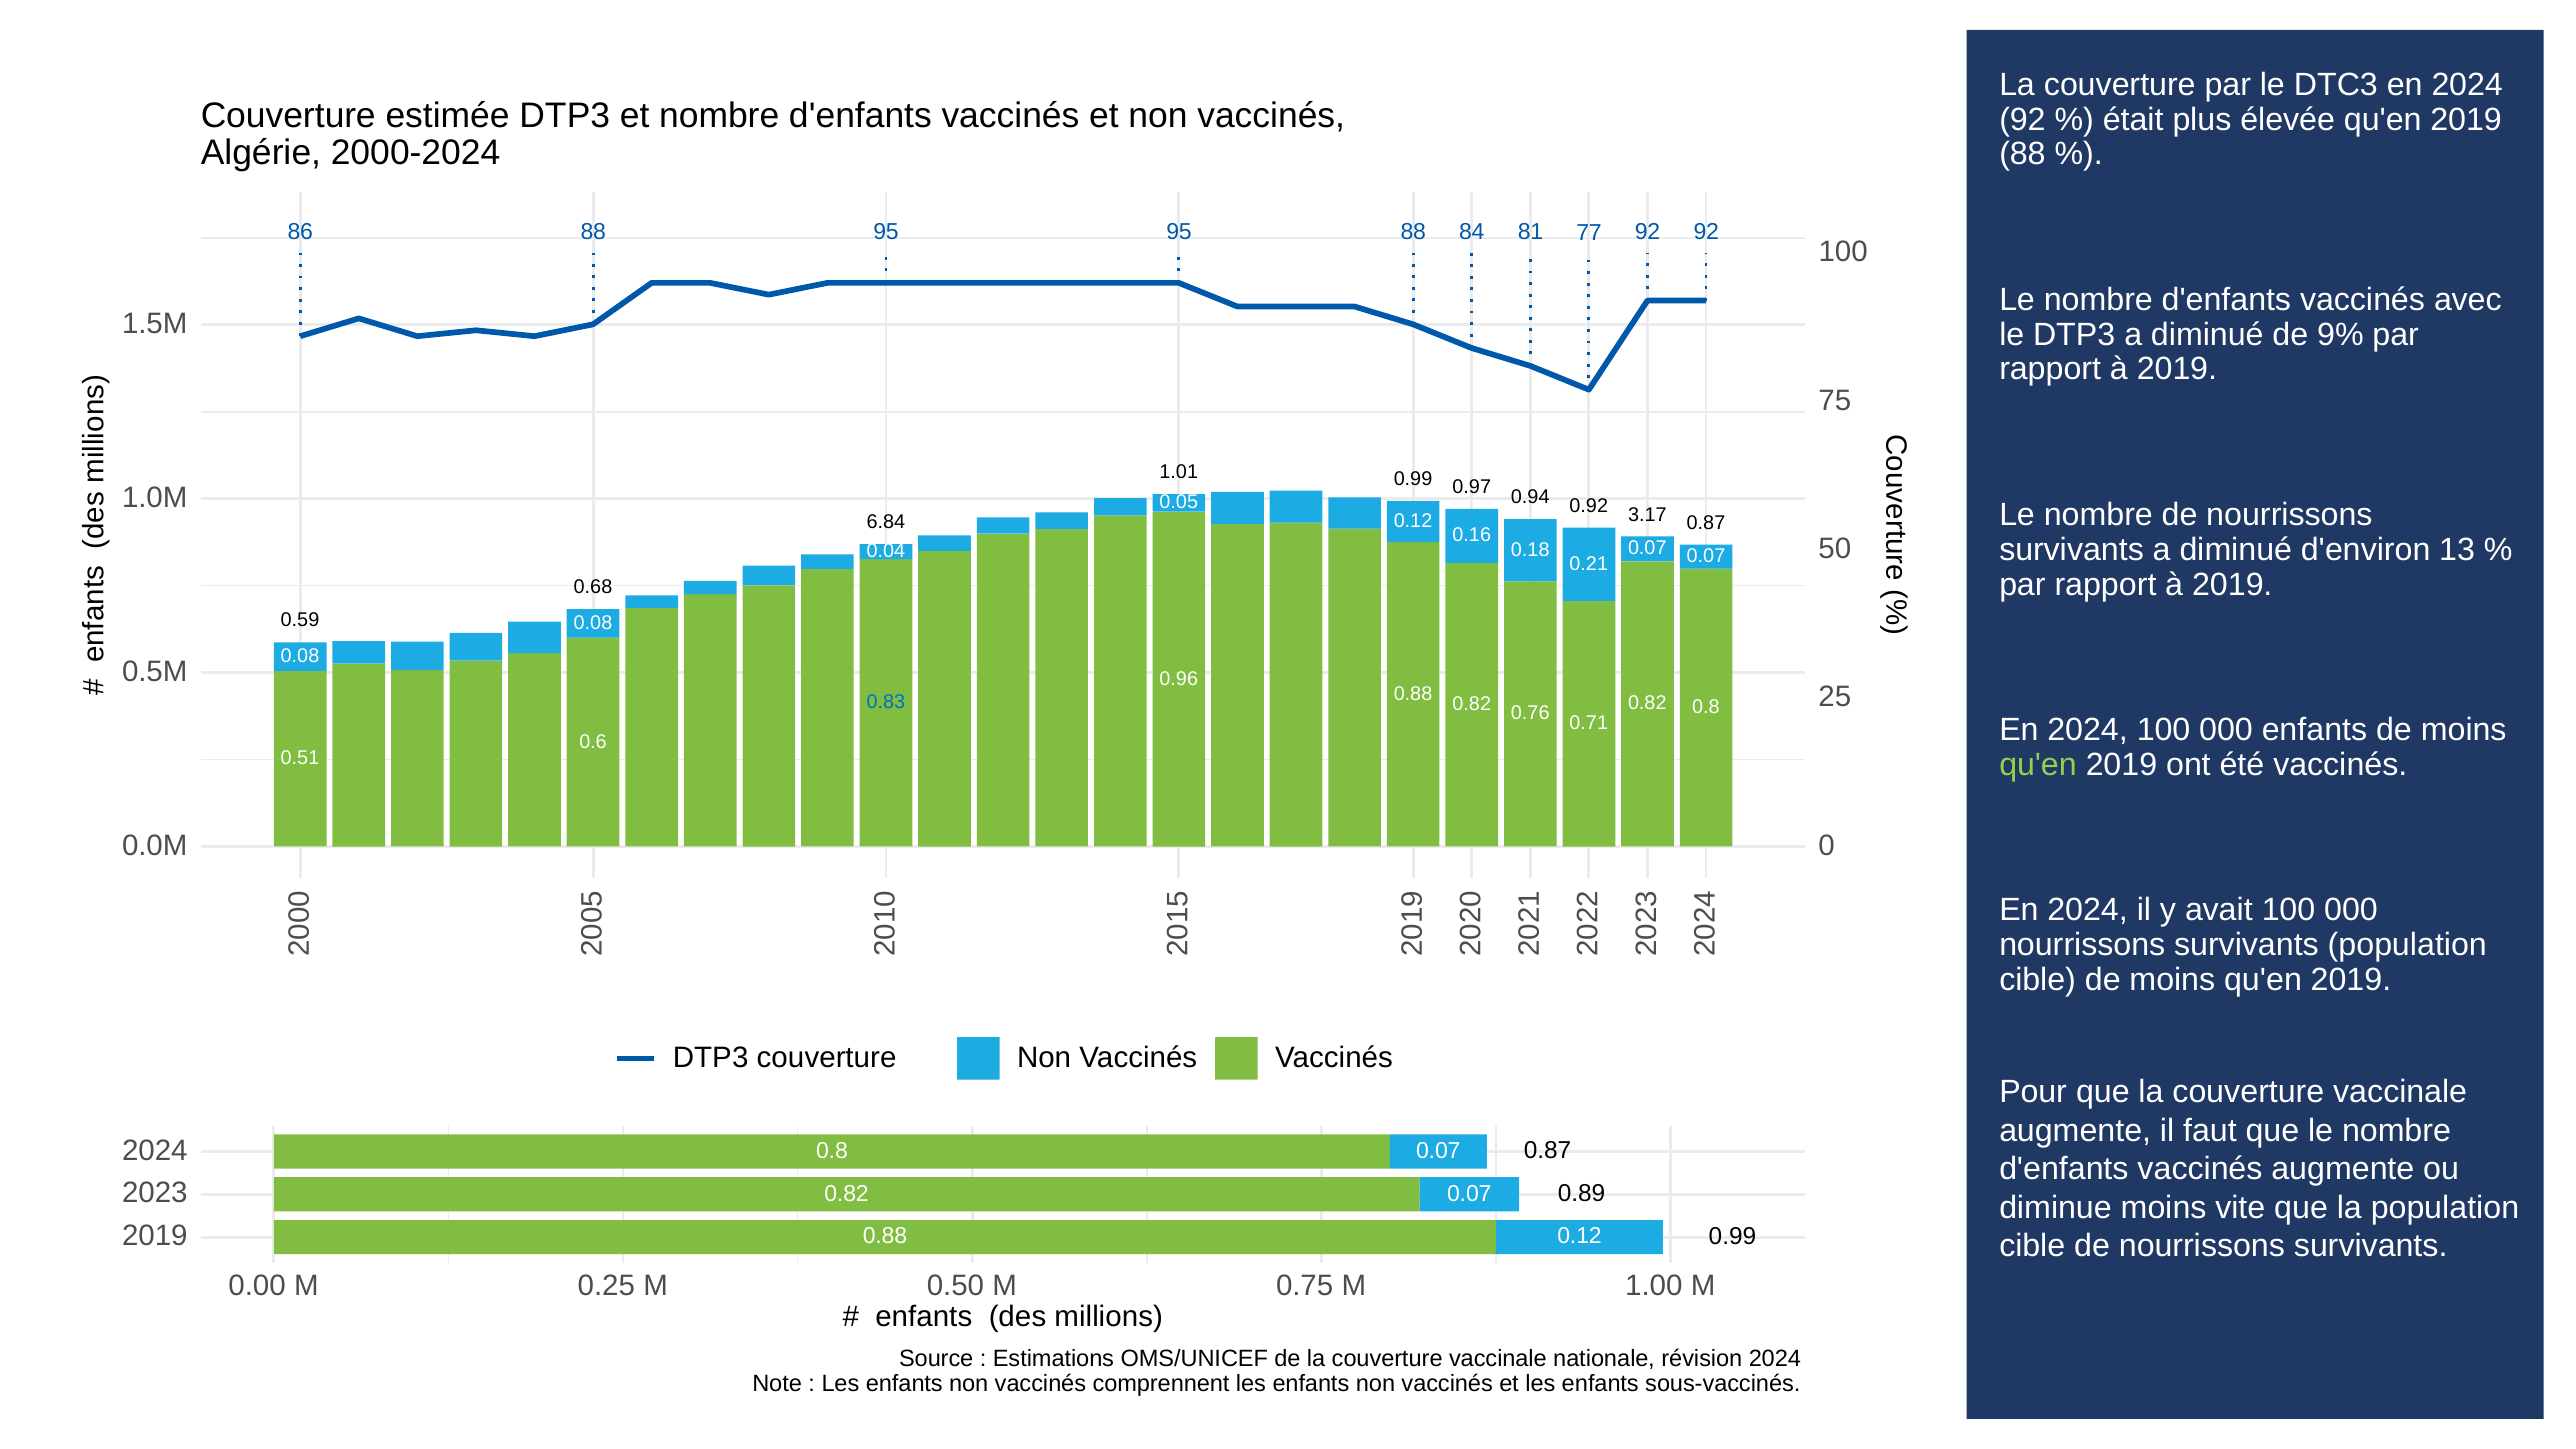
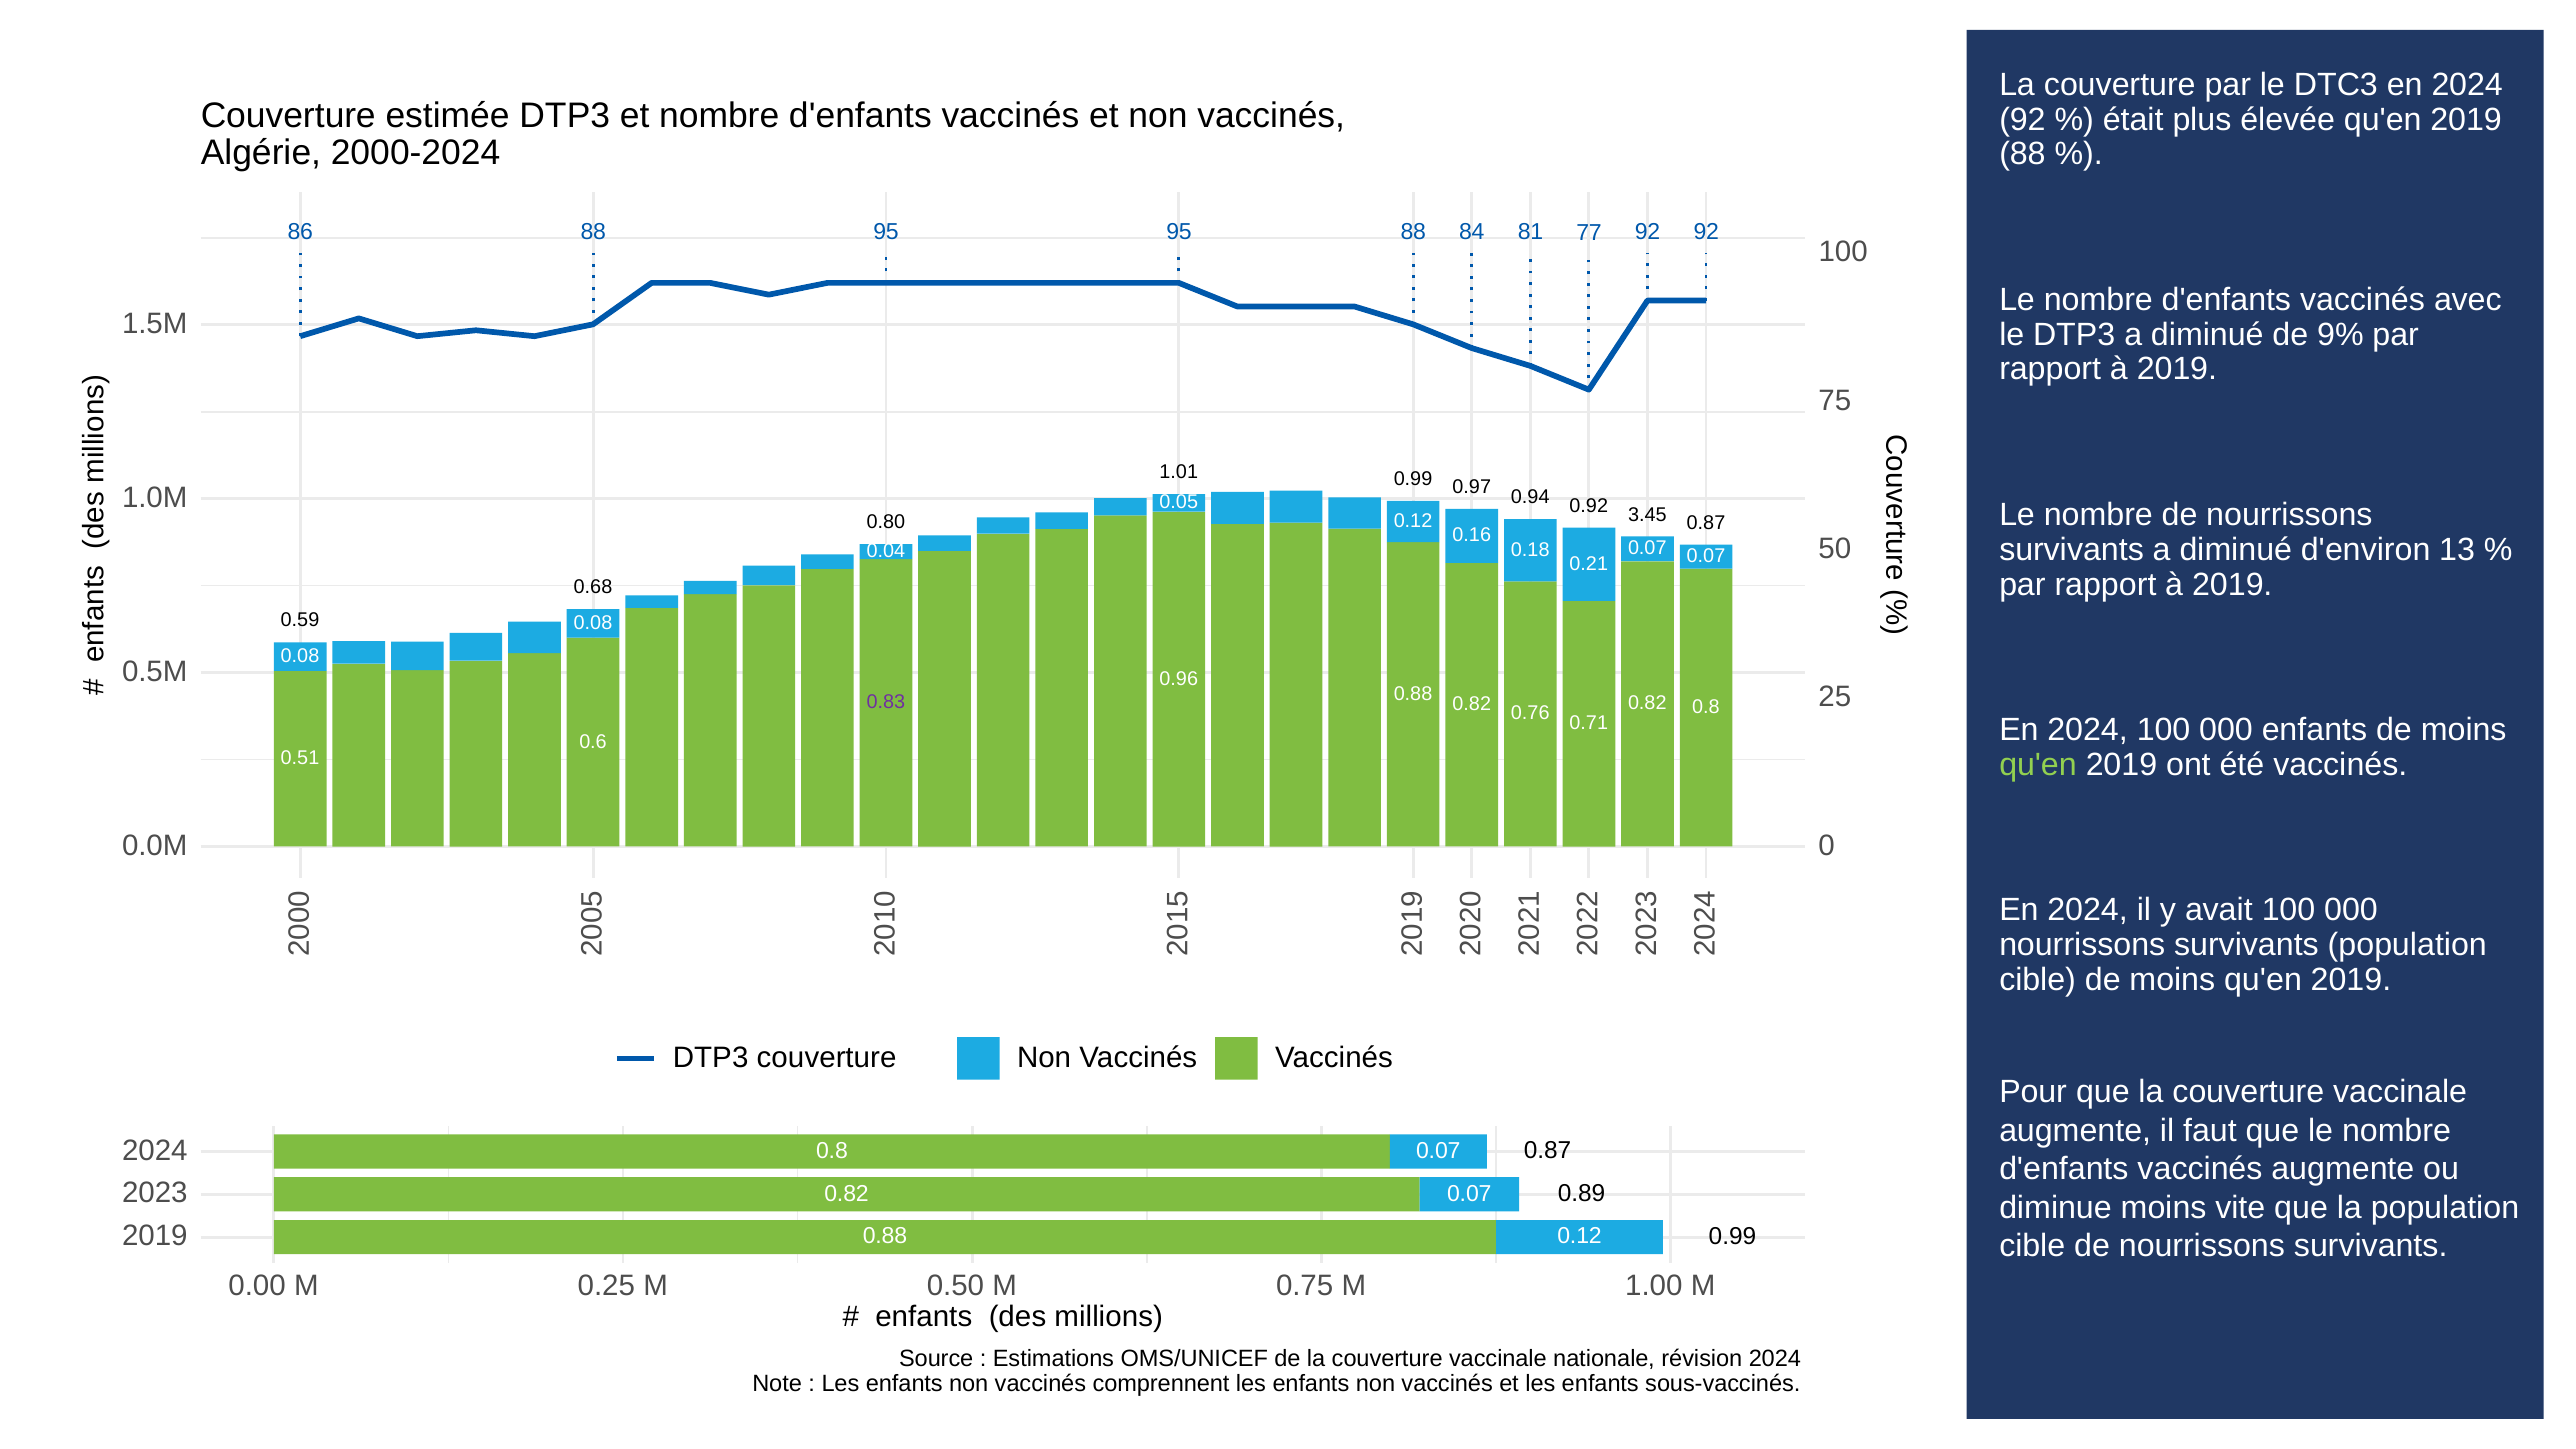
3.17: 3.17 -> 3.45 (1647, 514)
6.84: 6.84 -> 0.80 (886, 522)
0.83 colour: blue -> purple (886, 702)
